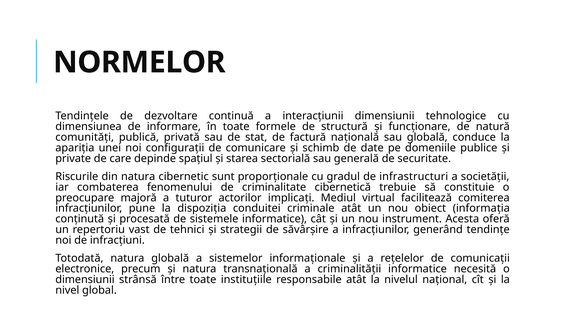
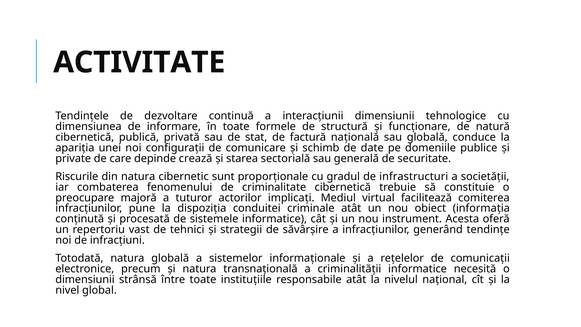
NORMELOR: NORMELOR -> ACTIVITATE (139, 62)
comunități: comunități -> cibernetică (85, 137)
spațiul: spațiul -> crează (196, 158)
